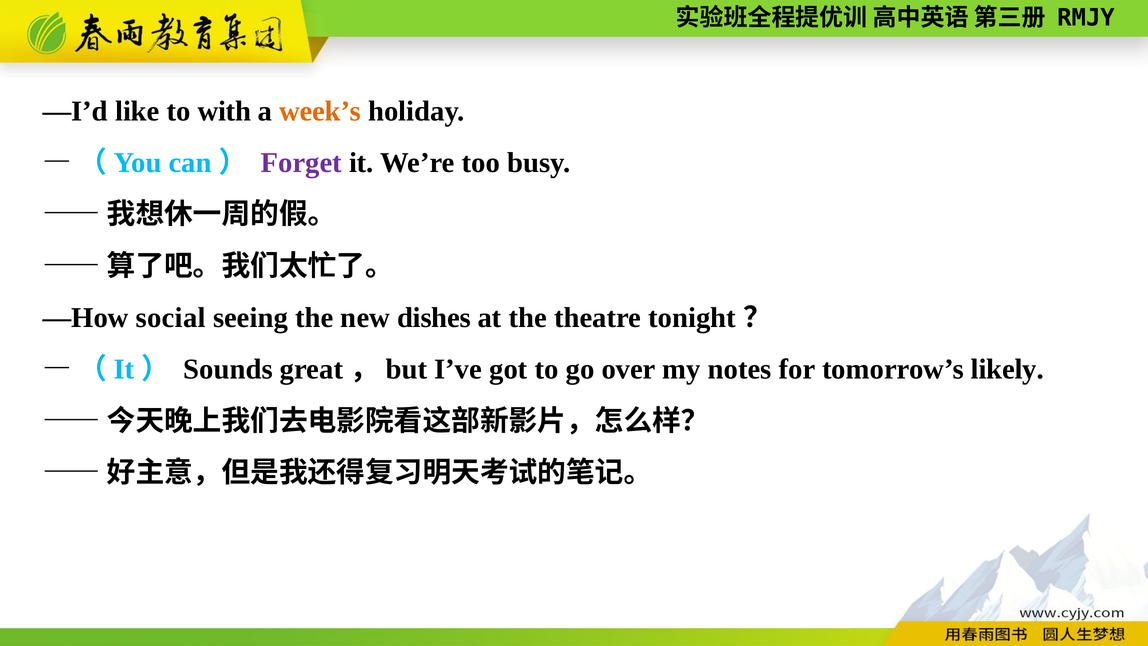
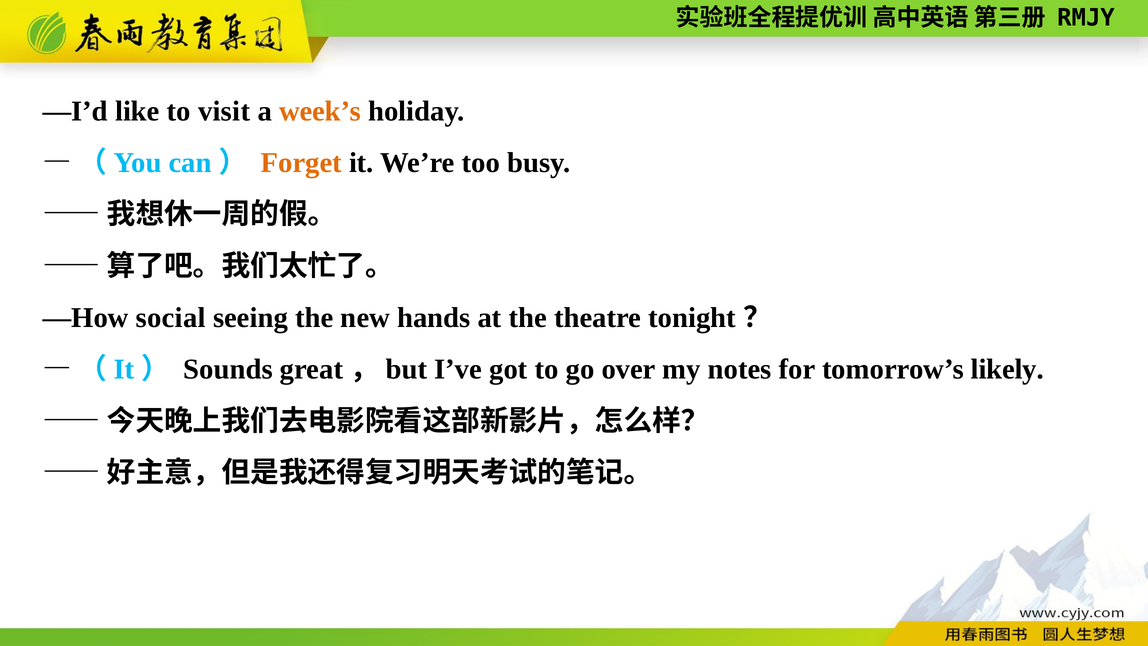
with: with -> visit (224, 111)
Forget colour: purple -> orange (301, 163)
dishes: dishes -> hands (434, 318)
